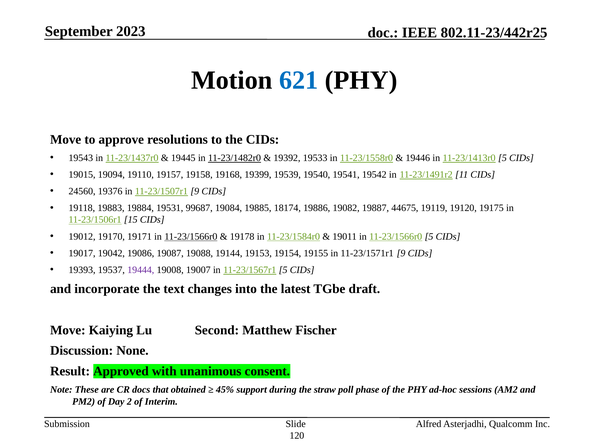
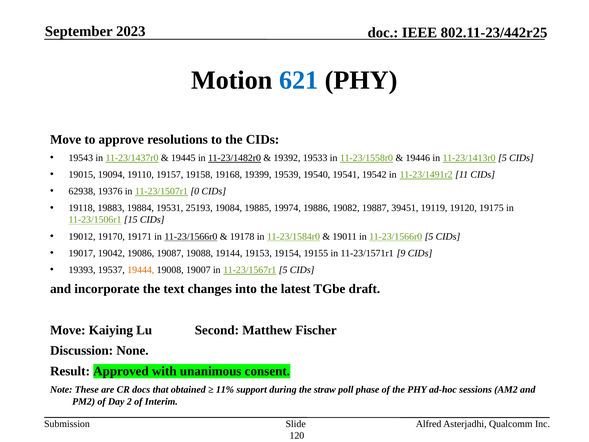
24560: 24560 -> 62938 (82, 191)
11-23/1507r1 9: 9 -> 0 (195, 191)
99687: 99687 -> 25193 (199, 208)
18174: 18174 -> 19974 (287, 208)
44675: 44675 -> 39451 (405, 208)
19444 colour: purple -> orange (141, 270)
45%: 45% -> 11% (225, 389)
